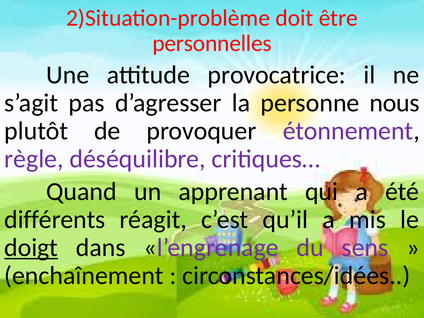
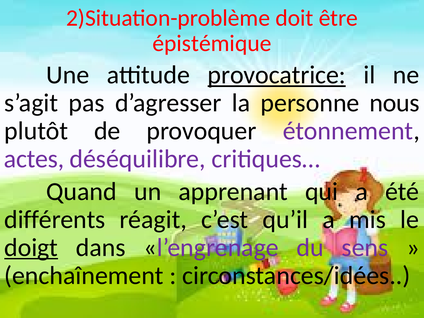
personnelles: personnelles -> épistémique (212, 43)
provocatrice underline: none -> present (277, 75)
règle: règle -> actes (34, 159)
